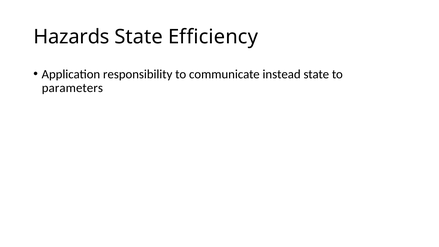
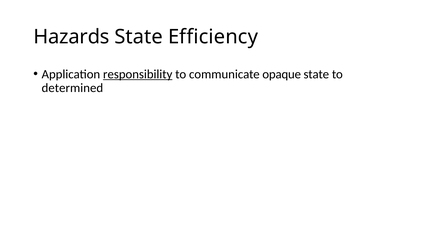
responsibility underline: none -> present (138, 74)
instead: instead -> opaque (282, 74)
parameters: parameters -> determined (72, 88)
